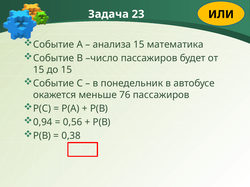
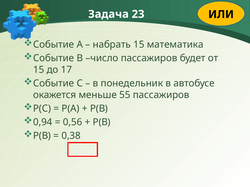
анализа: анализа -> набрать (112, 45)
до 15: 15 -> 17 (66, 70)
76: 76 -> 55 (125, 95)
